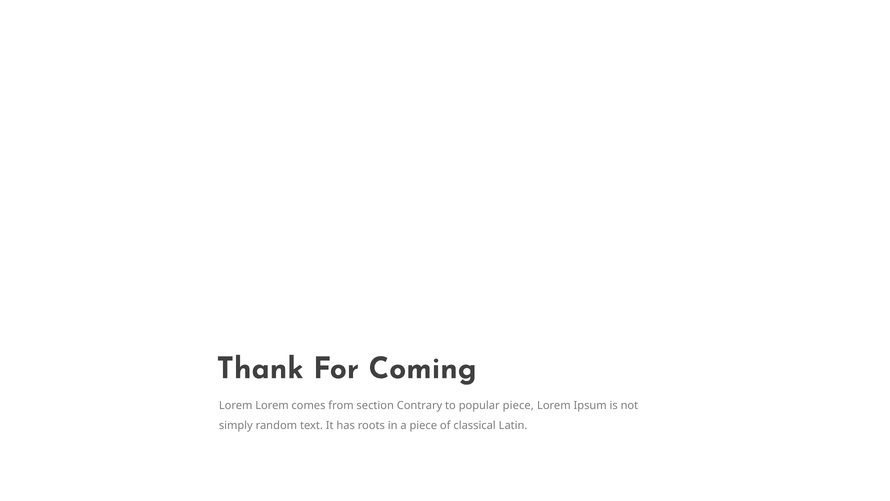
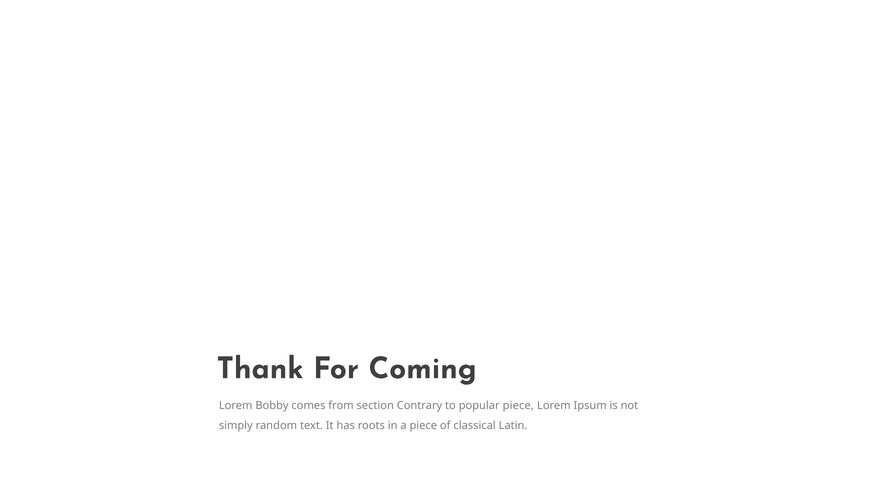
Lorem Lorem: Lorem -> Bobby (272, 405)
